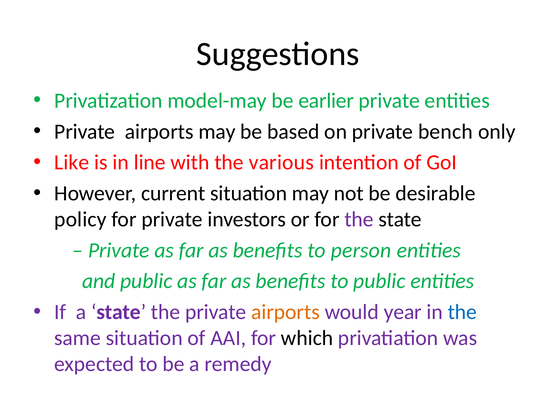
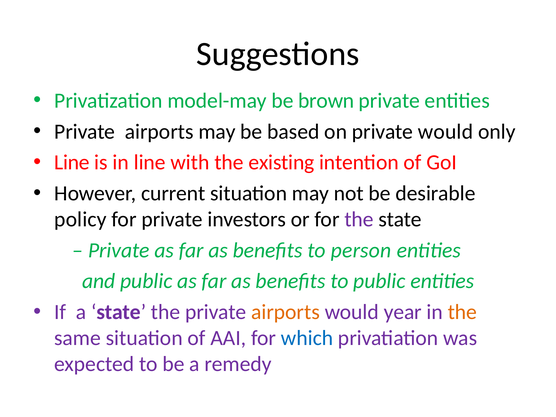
earlier: earlier -> brown (326, 101)
private bench: bench -> would (445, 132)
Like: Like -> Line (72, 162)
various: various -> existing (281, 162)
the colour: blue -> orange (462, 312)
which colour: black -> blue (307, 338)
